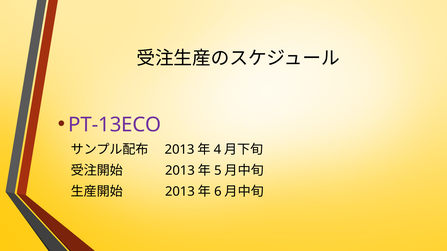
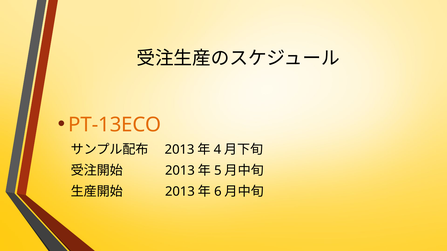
PT-13ECO colour: purple -> orange (115, 125)
